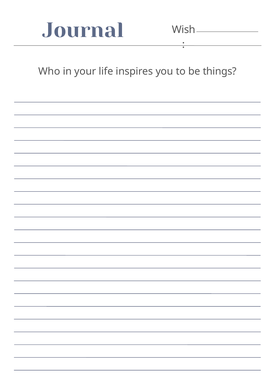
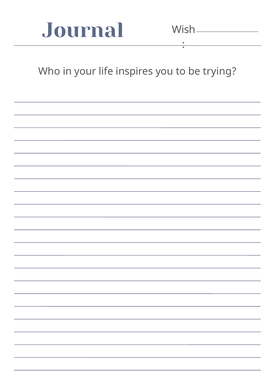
things: things -> trying (220, 71)
